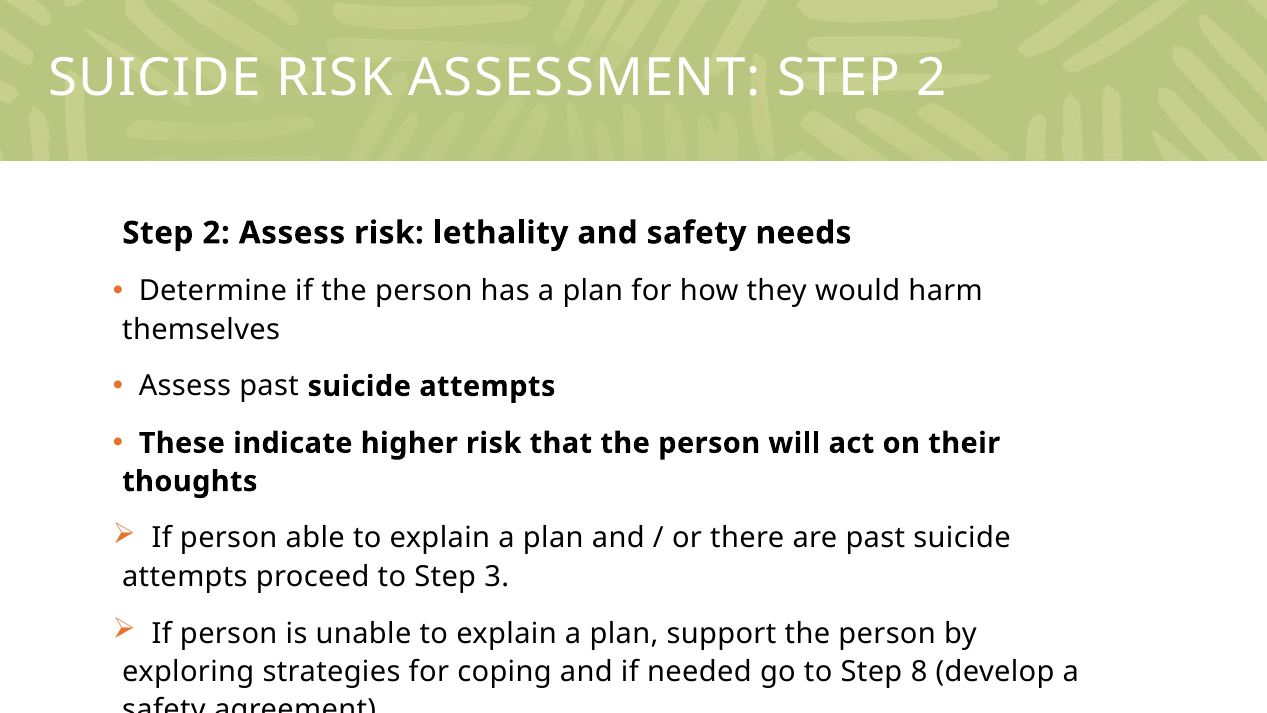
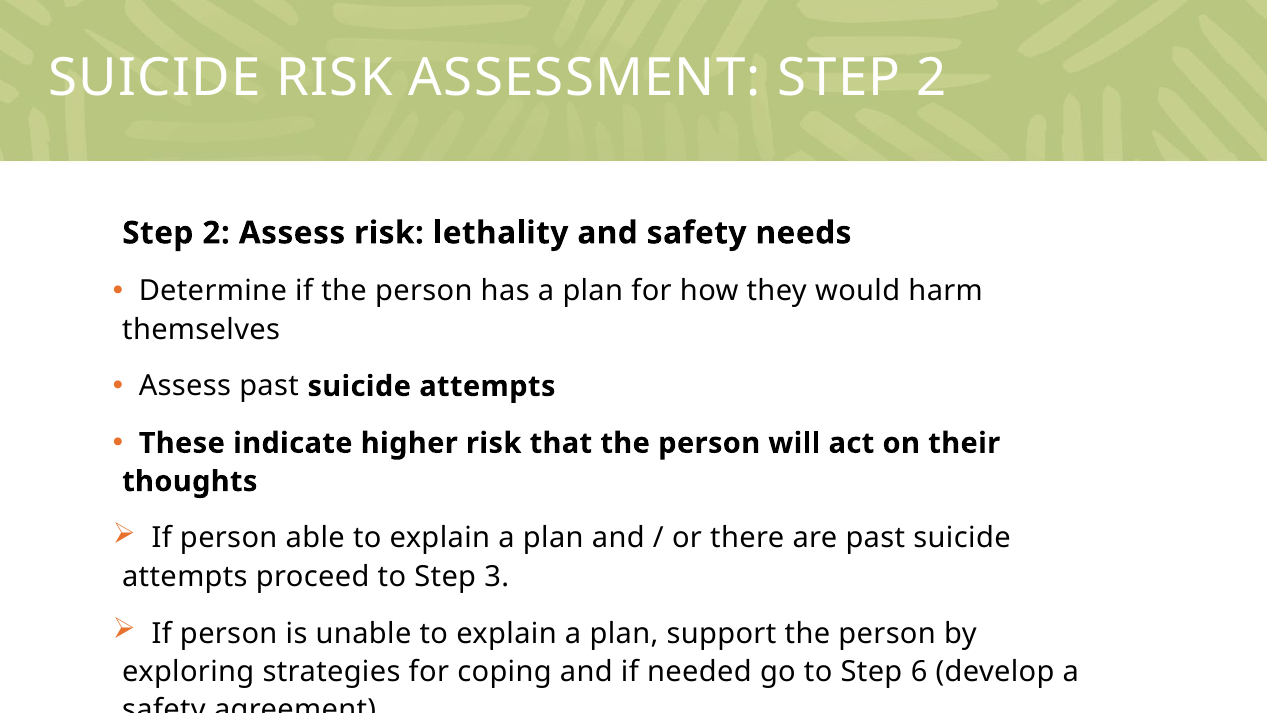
8: 8 -> 6 (919, 671)
